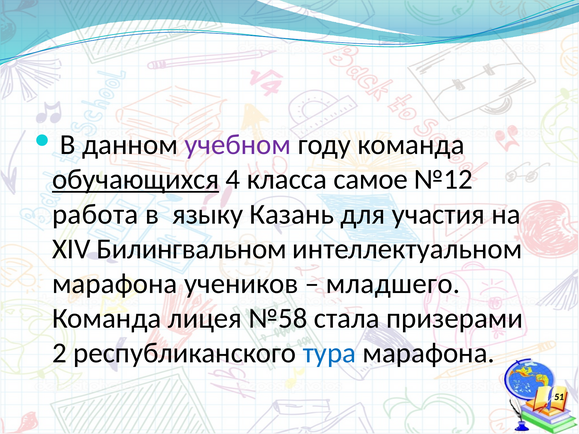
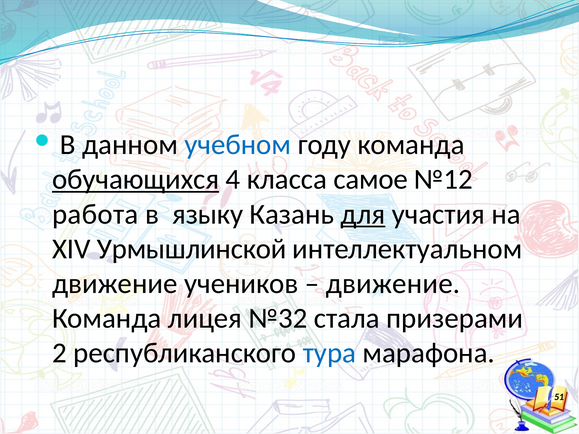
учебном colour: purple -> blue (238, 145)
для underline: none -> present (363, 214)
Билингвальном: Билингвальном -> Урмышлинской (192, 249)
марафона: марафона -> движение (115, 284)
младшего: младшего -> движение (393, 284)
№58: №58 -> №32 (278, 318)
